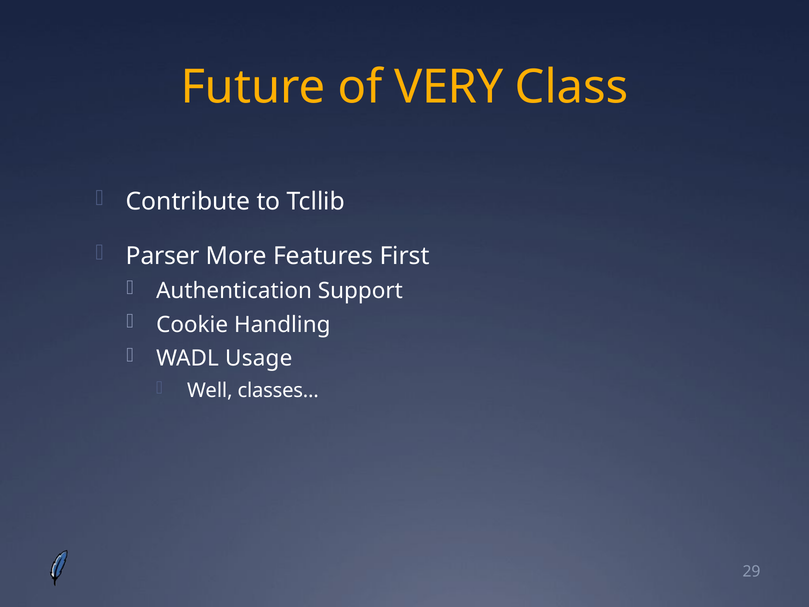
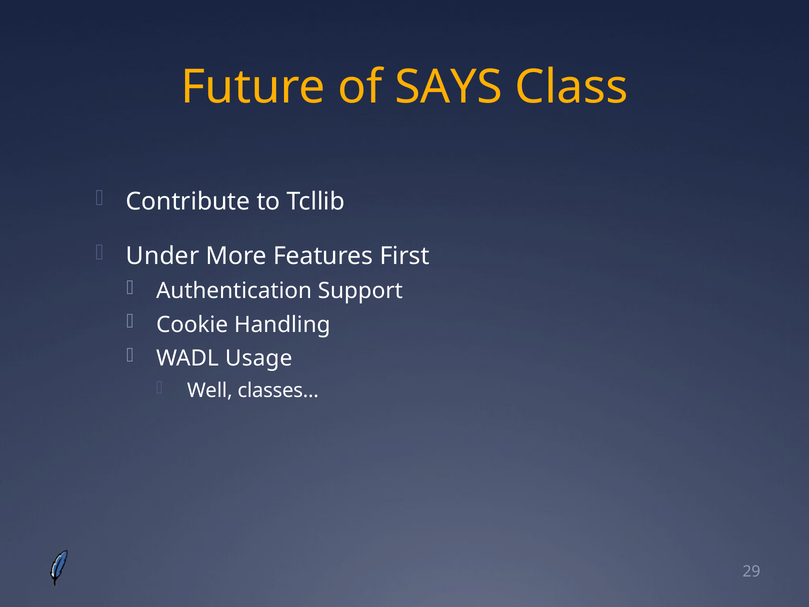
VERY: VERY -> SAYS (449, 87)
Parser: Parser -> Under (163, 256)
